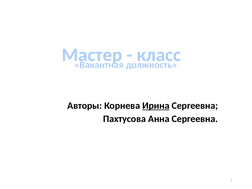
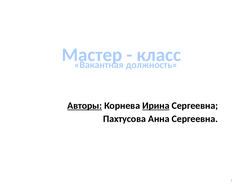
Авторы underline: none -> present (85, 106)
